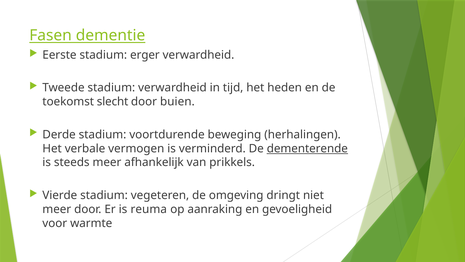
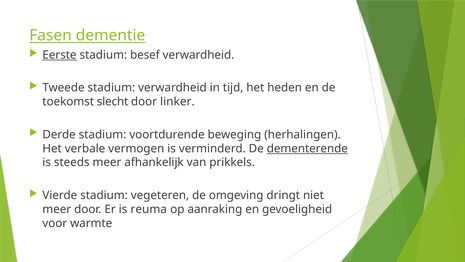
Eerste underline: none -> present (59, 55)
erger: erger -> besef (145, 55)
buien: buien -> linker (177, 102)
